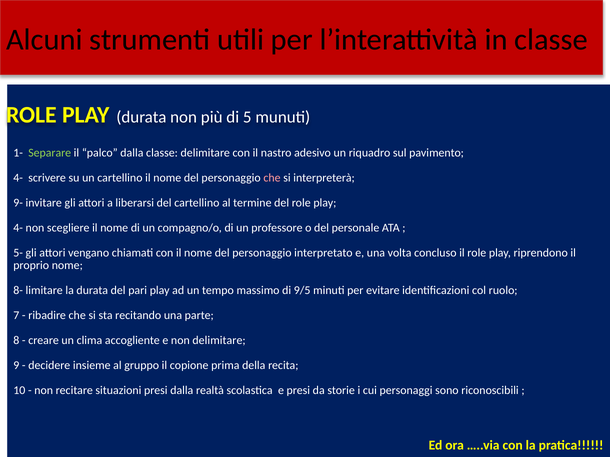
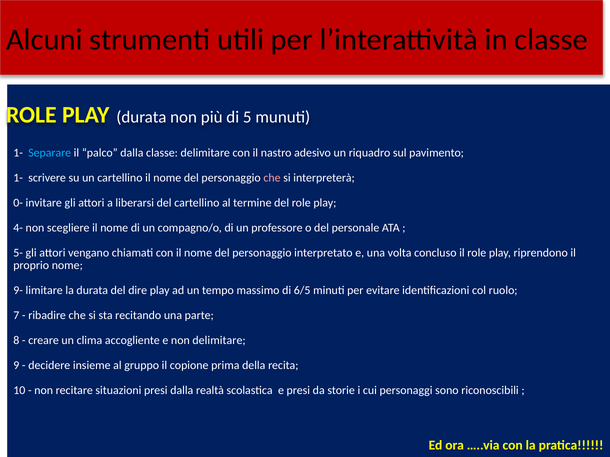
Separare colour: light green -> light blue (50, 153)
4-: 4- -> 1- (18, 178)
9-: 9- -> 0- (18, 203)
8-: 8- -> 9- (18, 291)
pari: pari -> dire (138, 291)
9/5: 9/5 -> 6/5 (302, 291)
